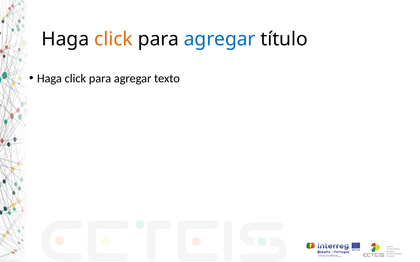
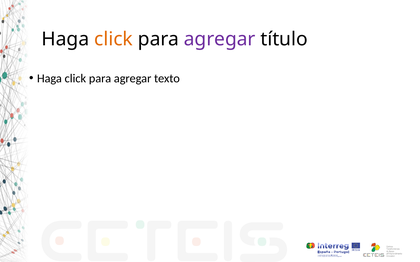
agregar colour: blue -> purple (220, 39)
